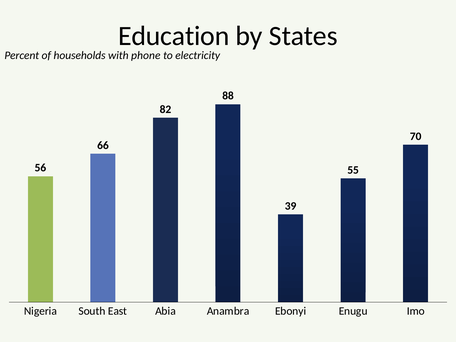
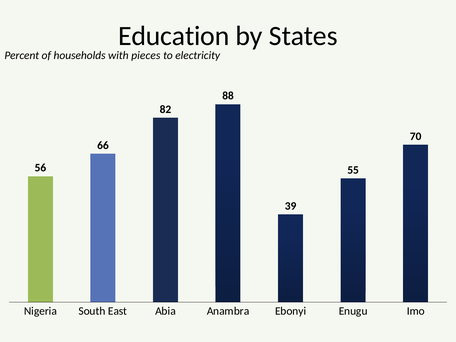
phone: phone -> pieces (146, 55)
